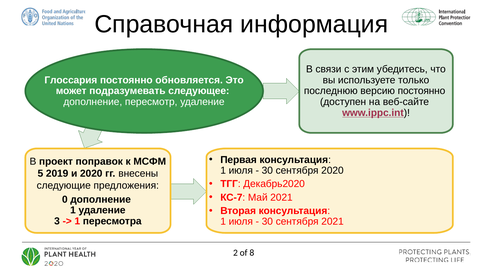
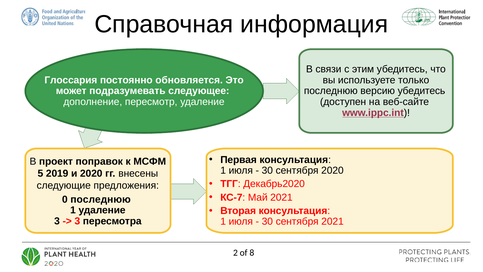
версию постоянно: постоянно -> убедитесь (421, 91)
0 дополнение: дополнение -> последнюю (101, 199)
1: 1 -> 3 (77, 221)
